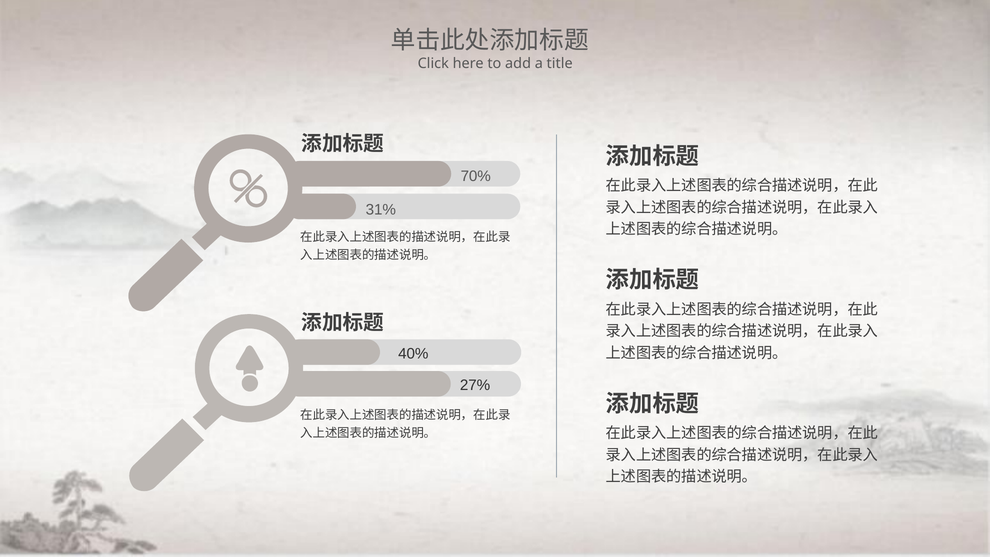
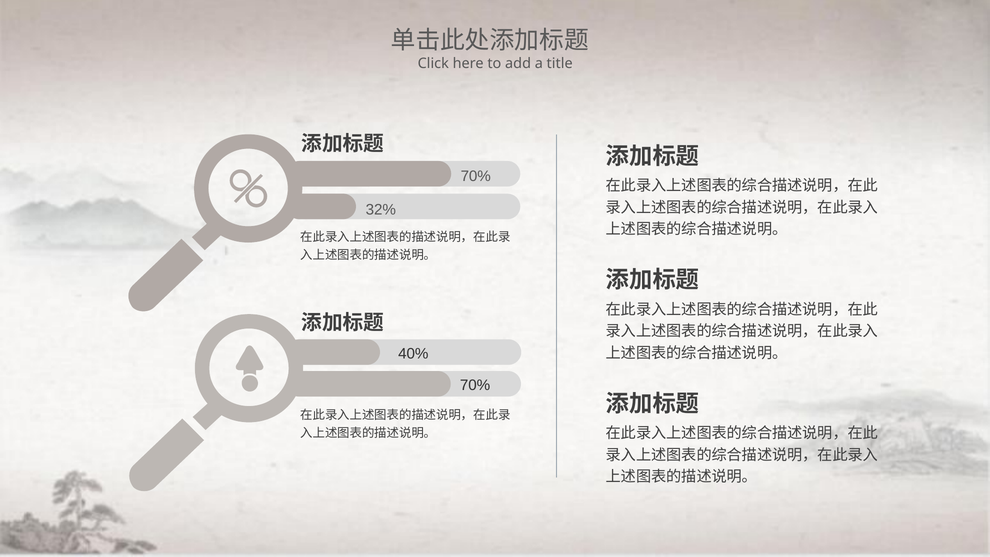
31%: 31% -> 32% (381, 210)
27%: 27% -> 70% (475, 385)
